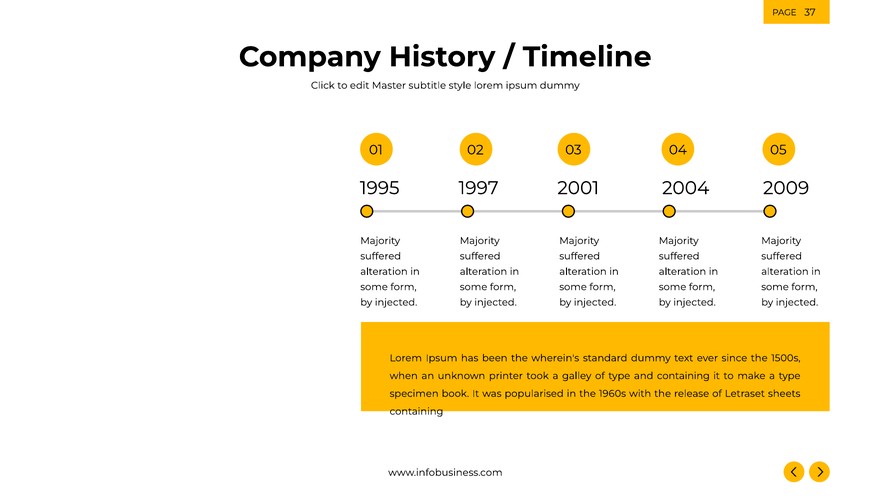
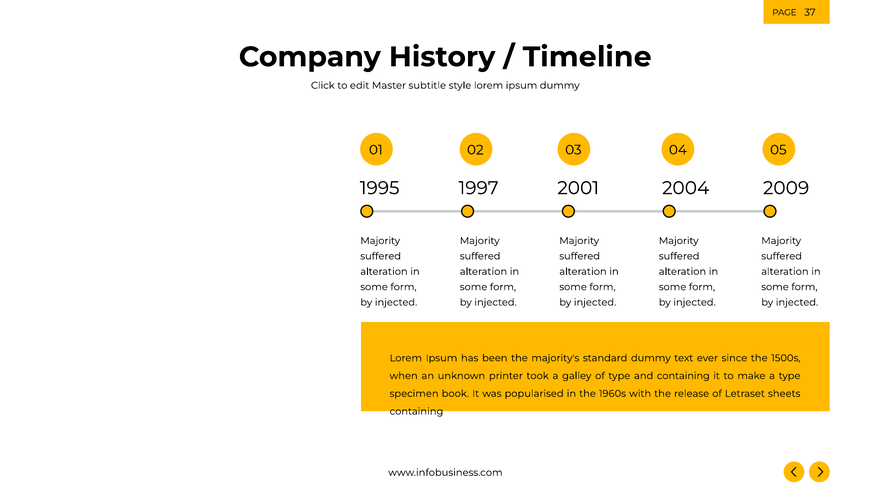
wherein's: wherein's -> majority's (555, 358)
